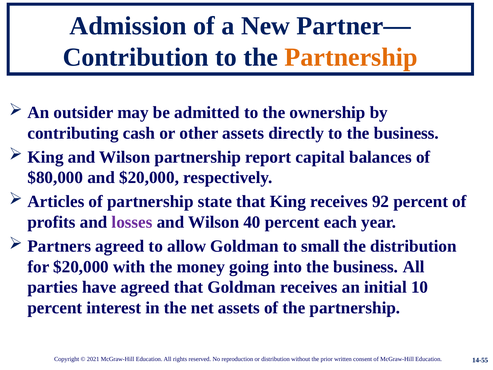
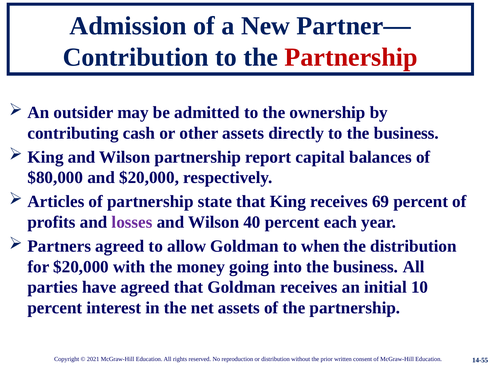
Partnership colour: orange -> red (351, 57)
92: 92 -> 69 (381, 202)
small: small -> when (320, 246)
